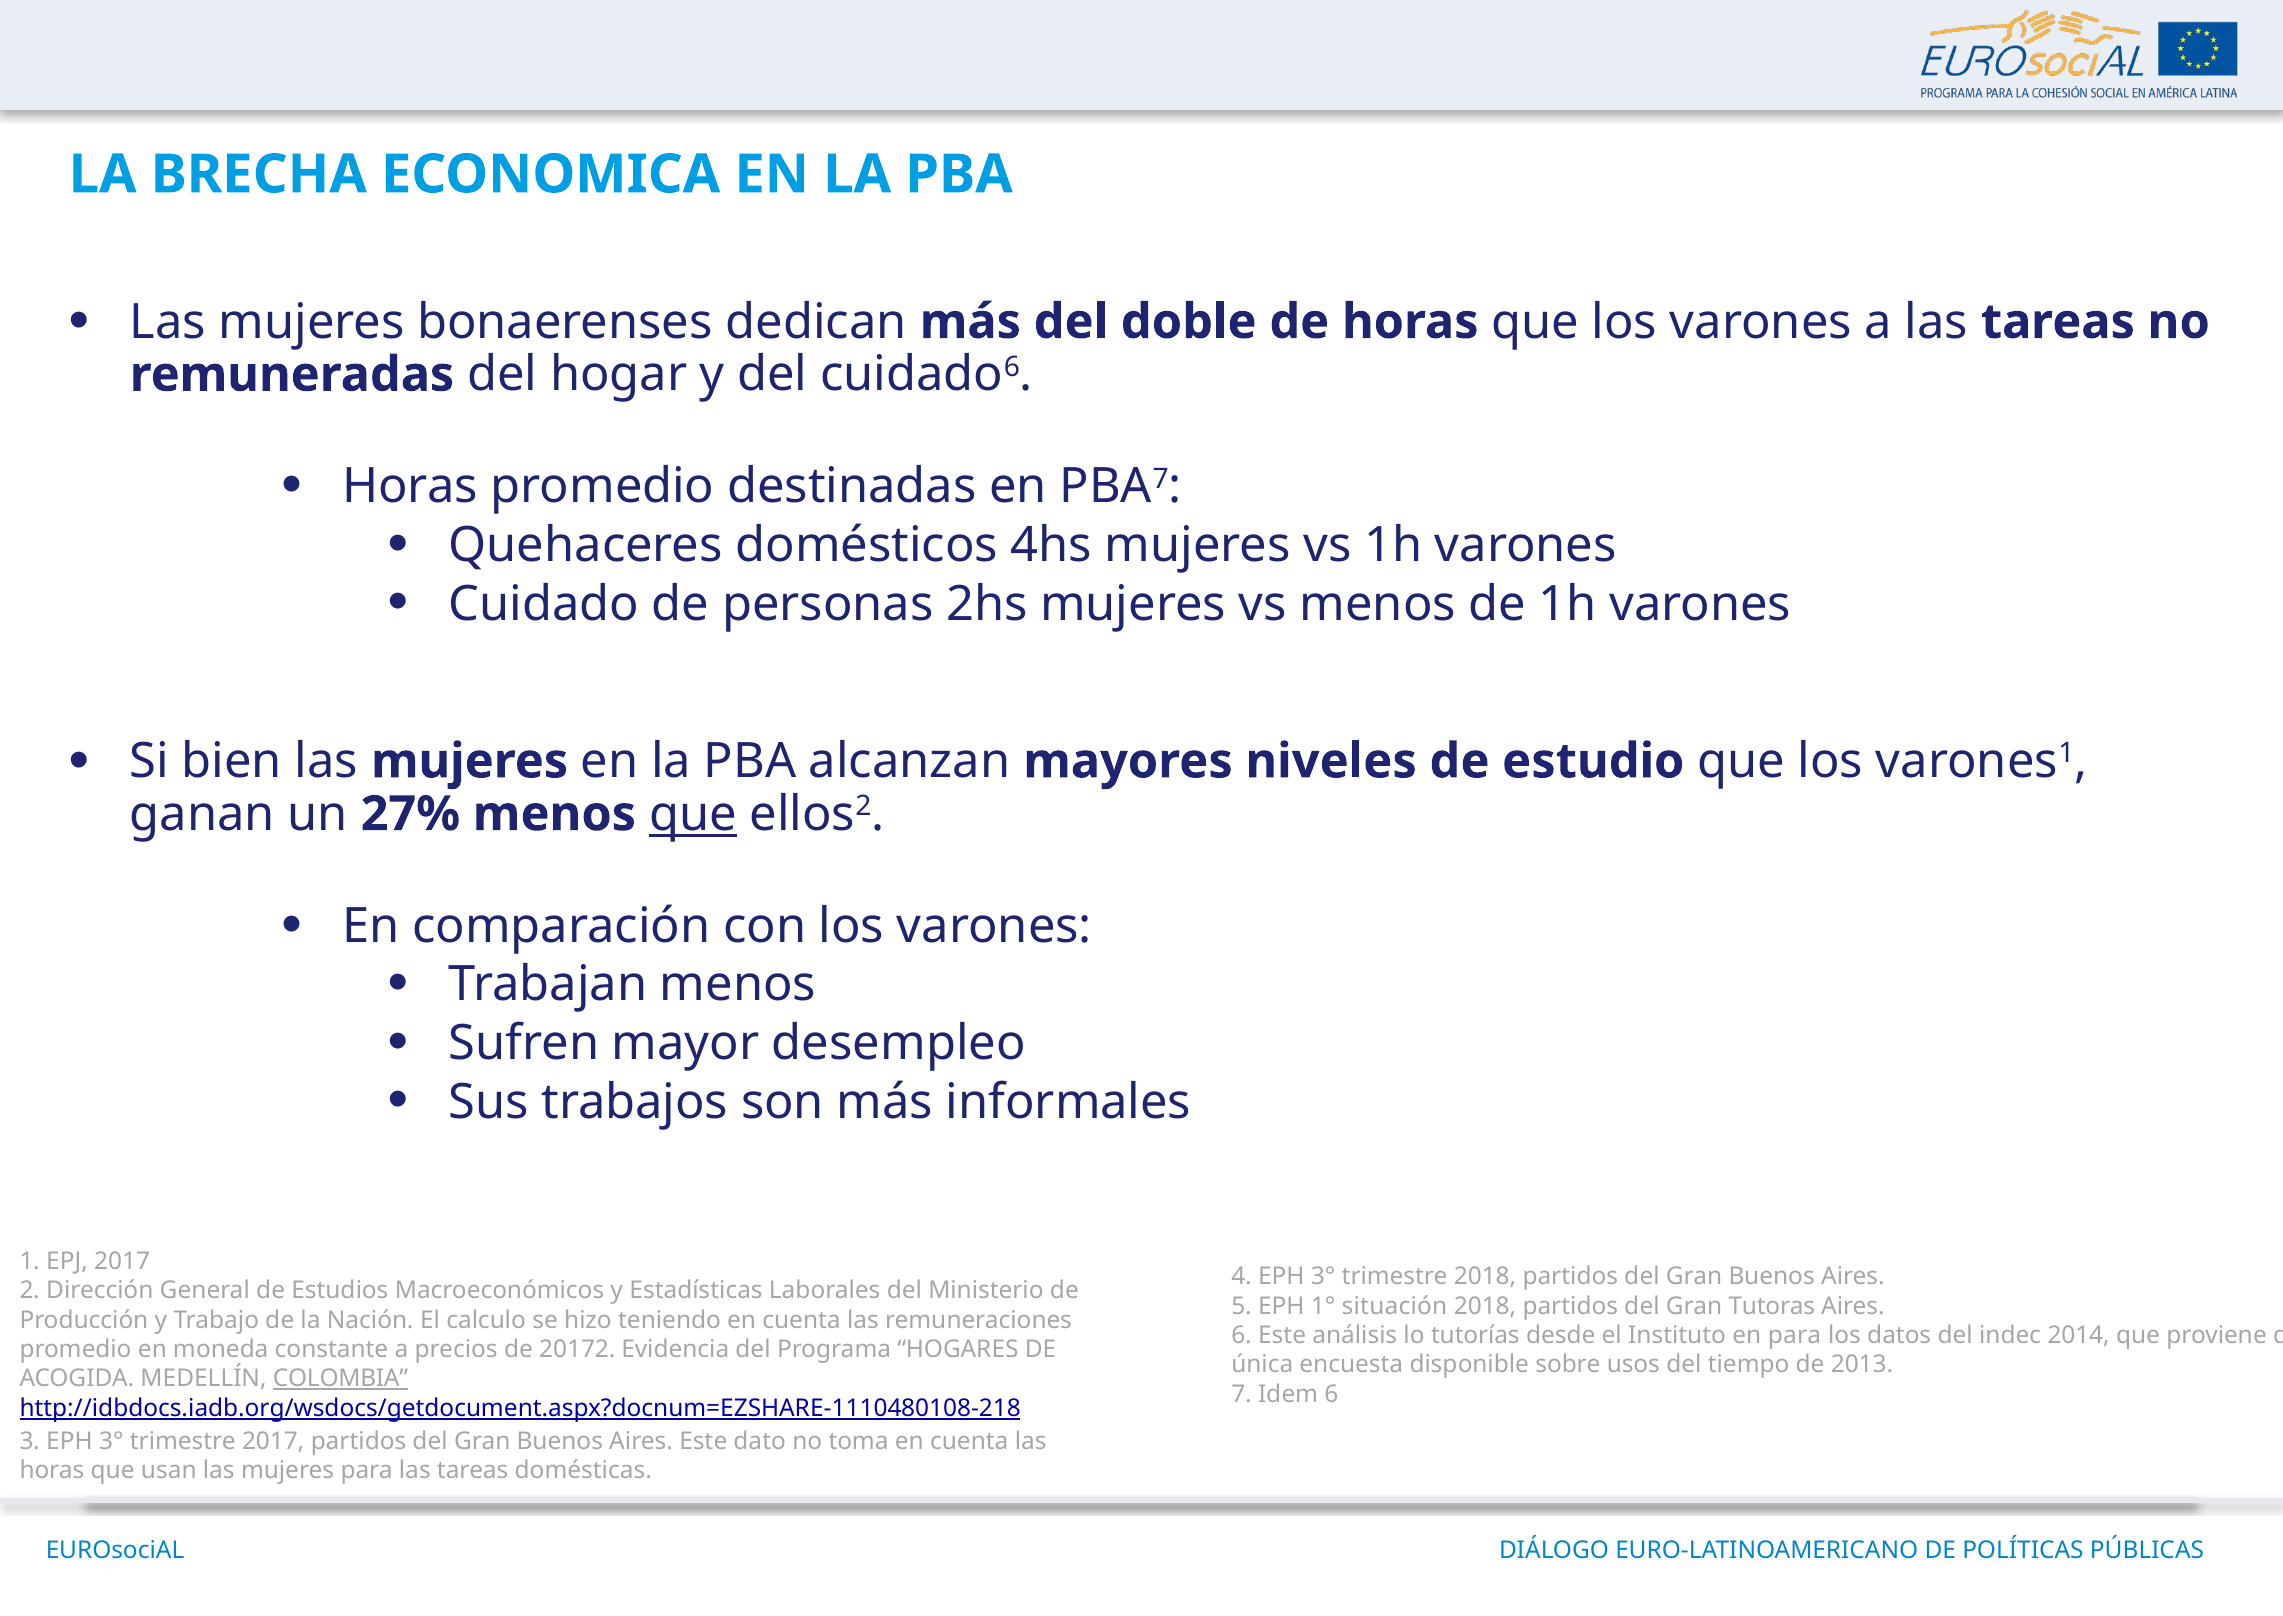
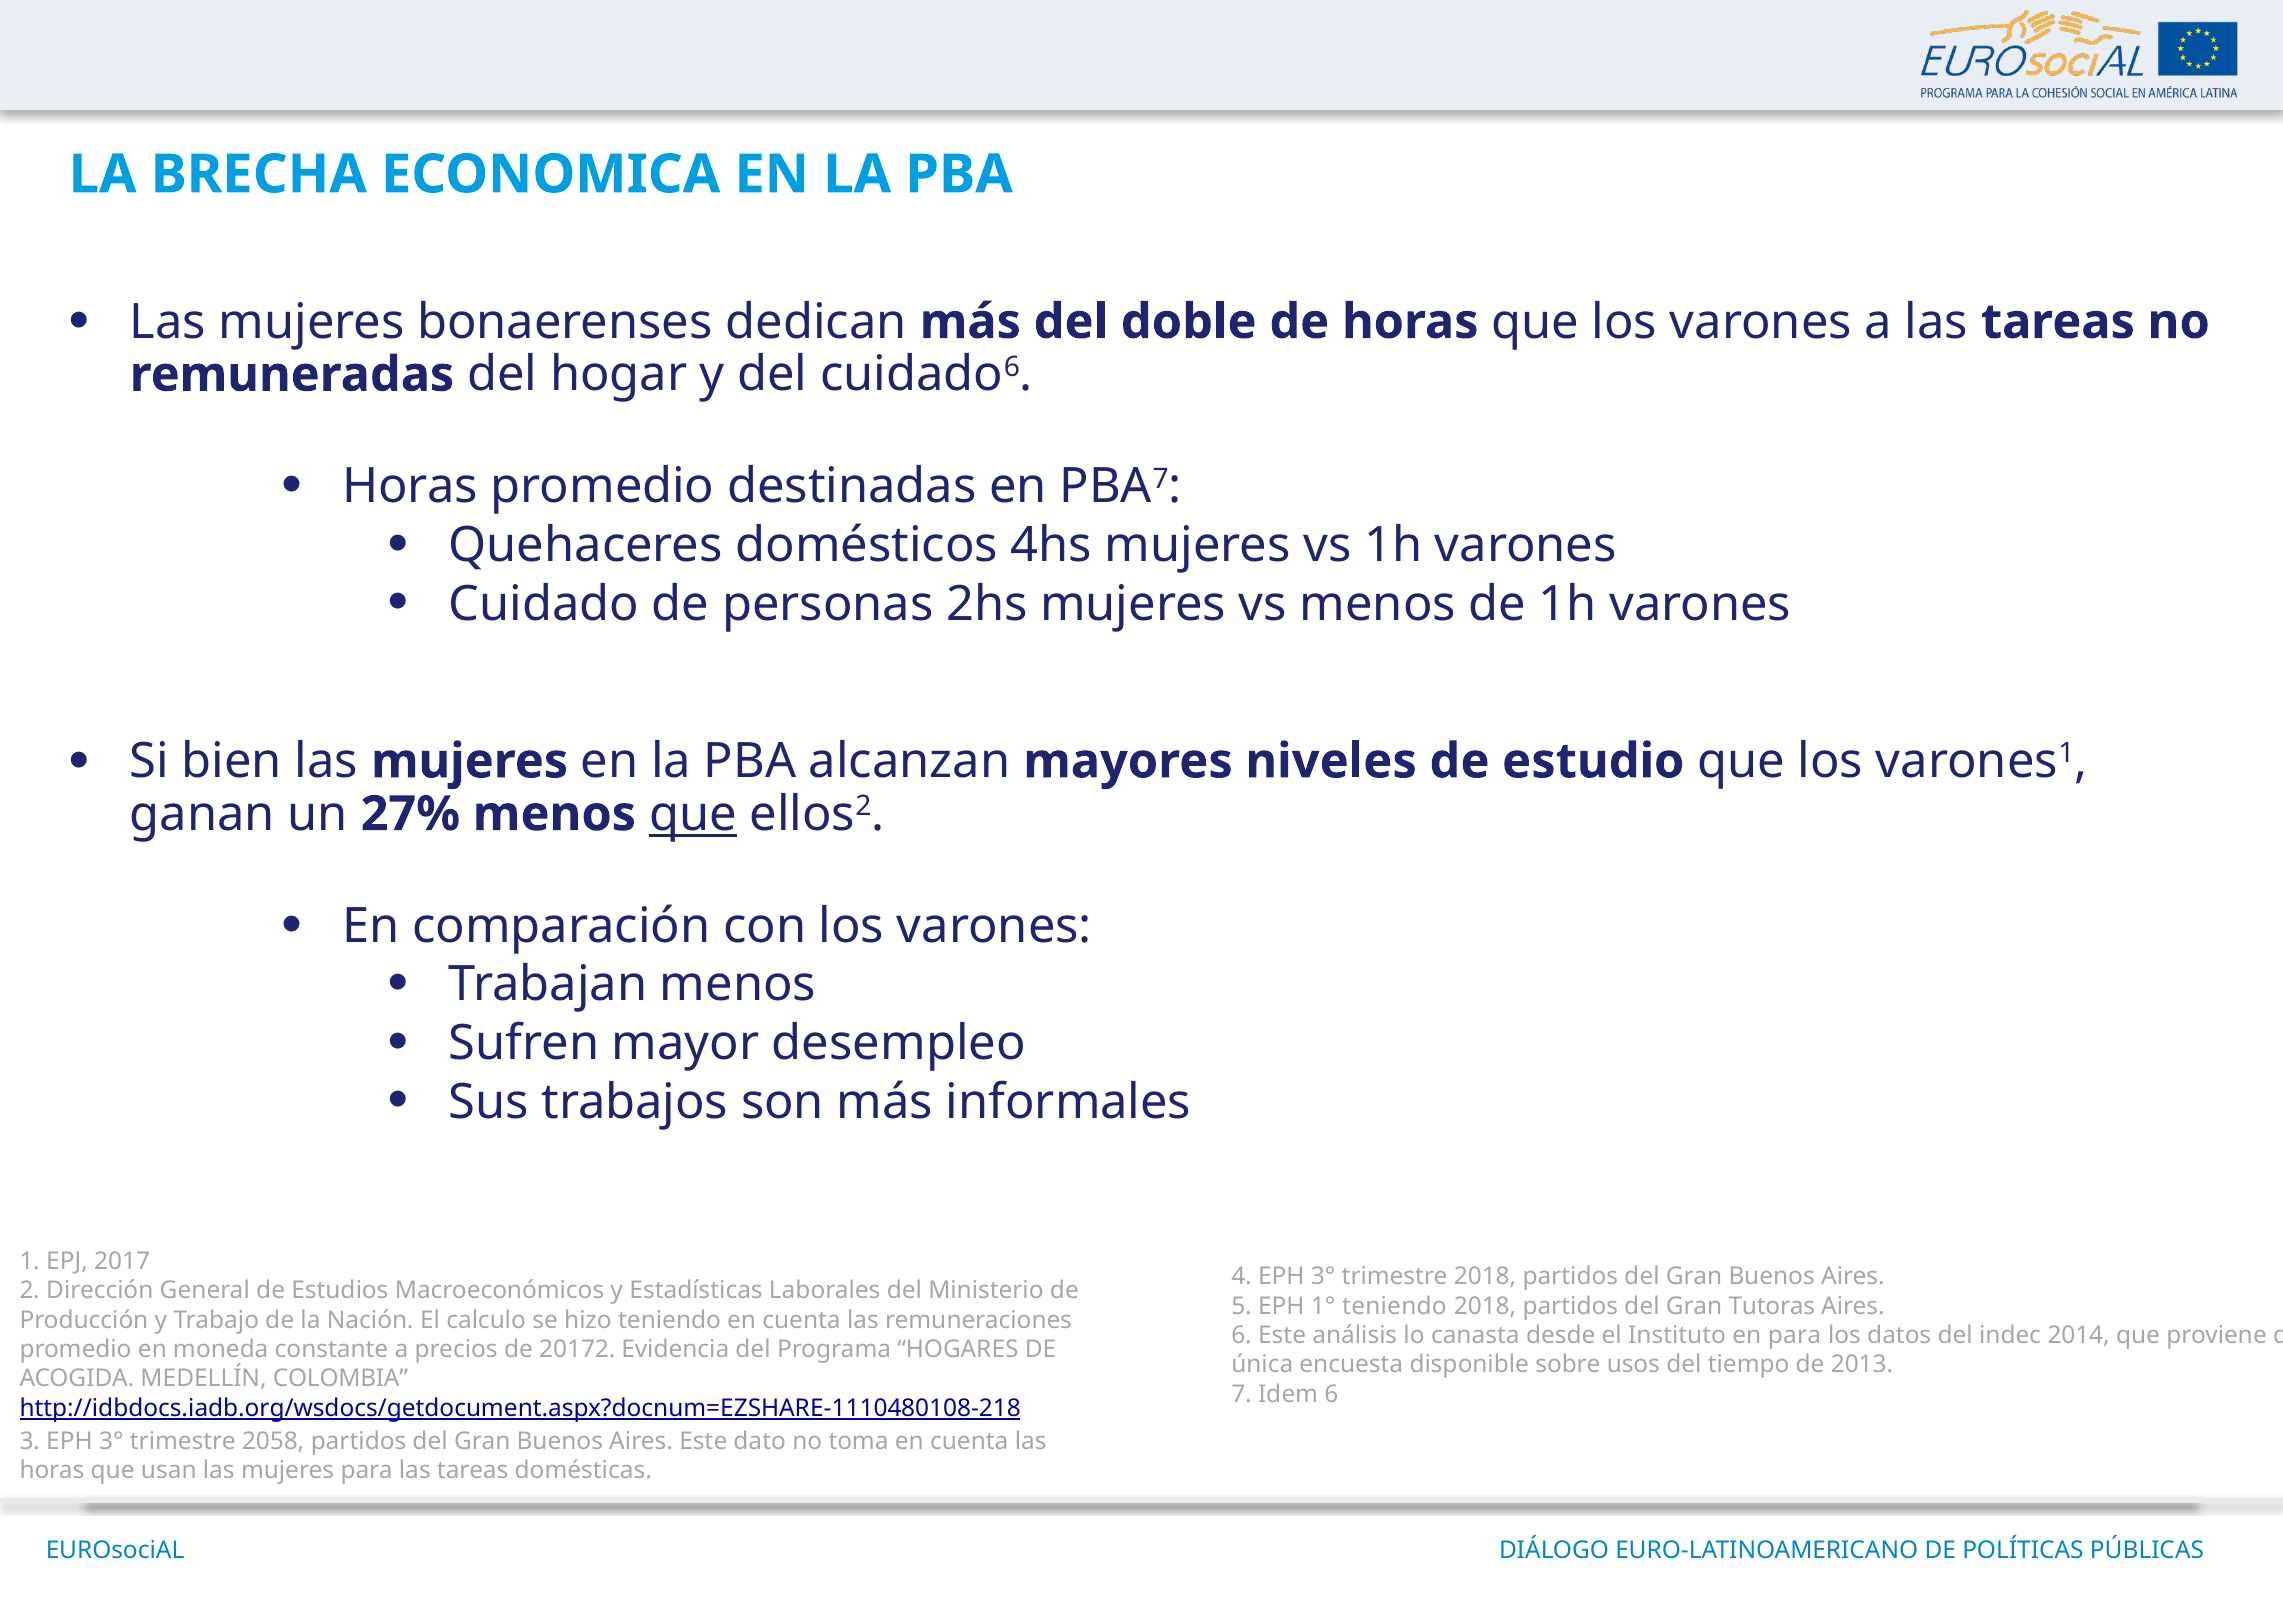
1° situación: situación -> teniendo (1394, 1306)
tutorías: tutorías -> canasta (1475, 1335)
COLOMBIA underline: present -> none (341, 1378)
trimestre 2017: 2017 -> 2058 (273, 1441)
